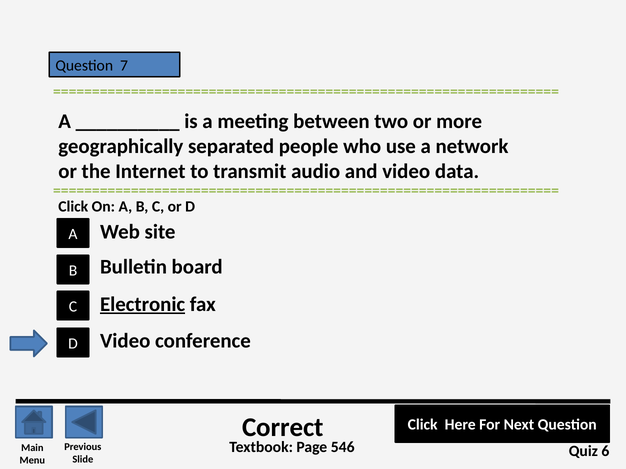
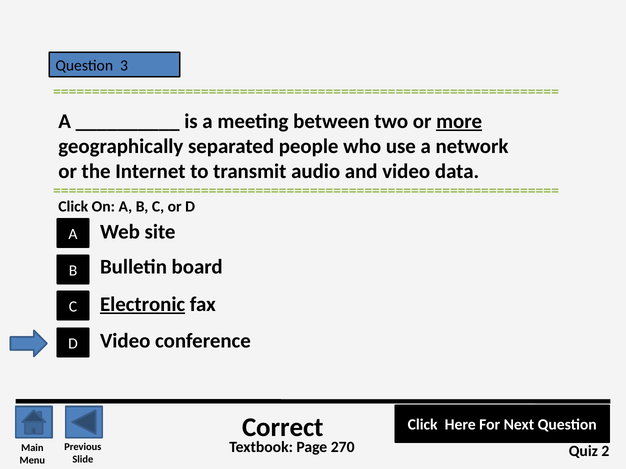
7: 7 -> 3 (124, 66)
more underline: none -> present (459, 121)
546: 546 -> 270 (343, 447)
6: 6 -> 2 (605, 452)
